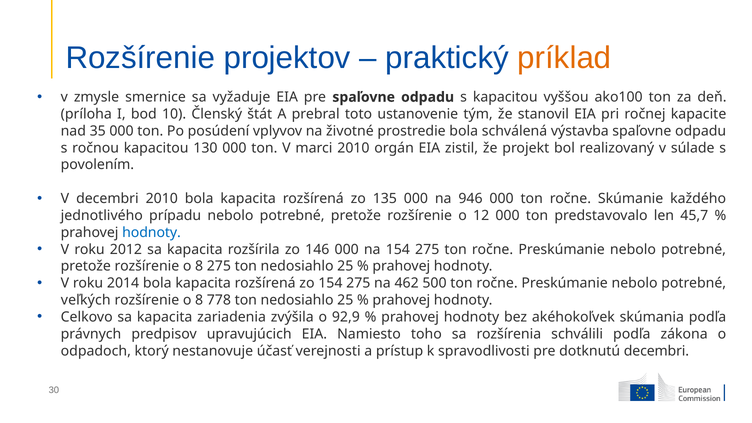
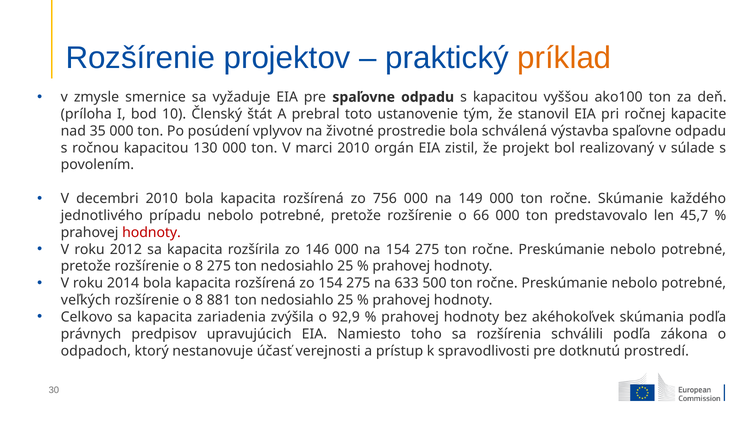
135: 135 -> 756 (385, 199)
946: 946 -> 149 (470, 199)
12: 12 -> 66 (481, 216)
hodnoty colour: blue -> red (152, 232)
462: 462 -> 633 (407, 283)
778: 778 -> 881 (219, 300)
dotknutú decembri: decembri -> prostredí (656, 351)
